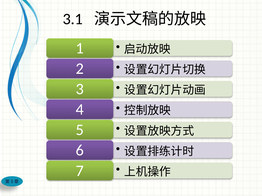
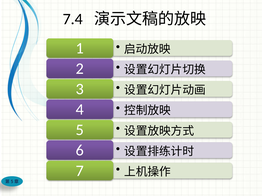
3.1: 3.1 -> 7.4 (73, 19)
